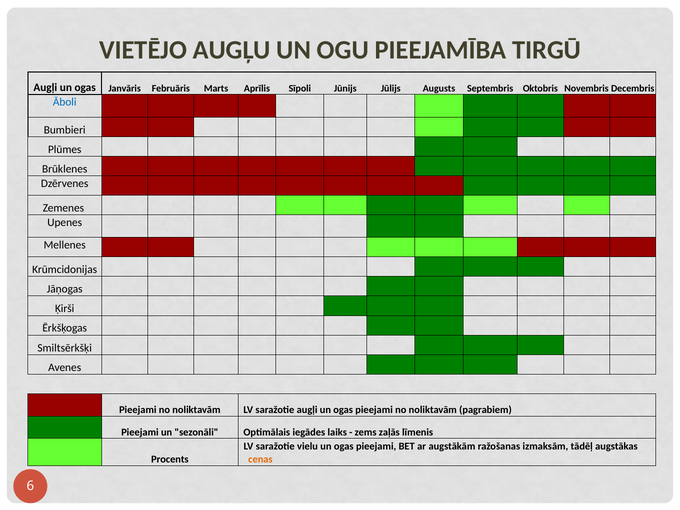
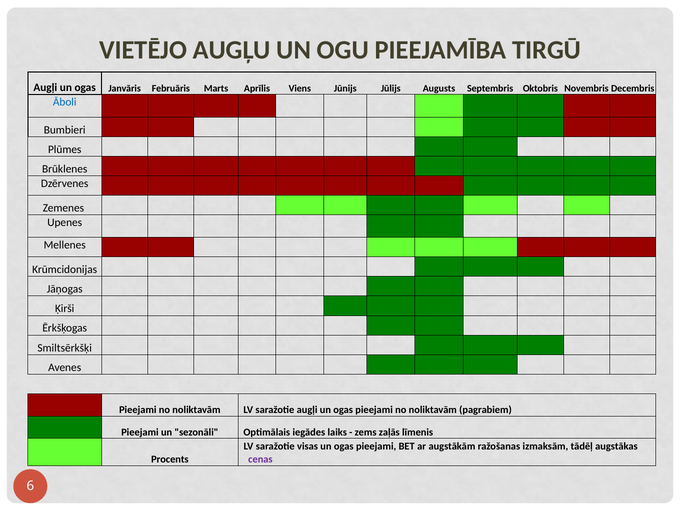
Sīpoli: Sīpoli -> Viens (300, 89)
vielu: vielu -> visas (307, 447)
cenas colour: orange -> purple (260, 459)
